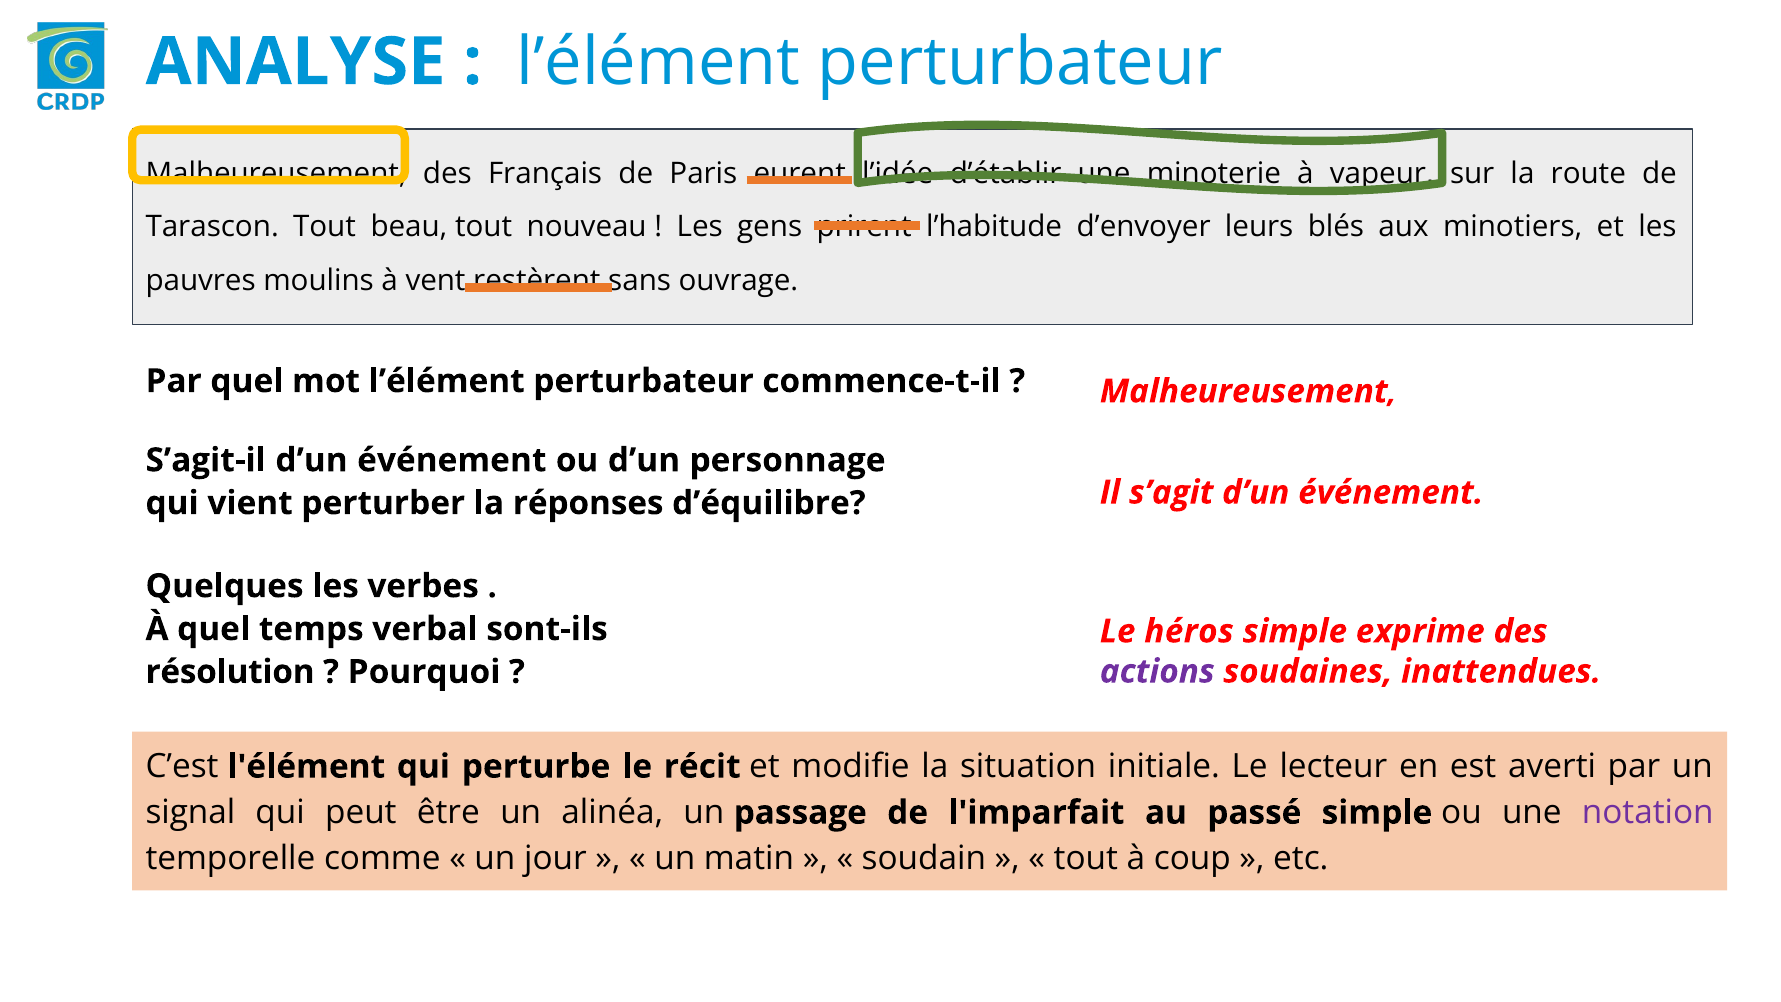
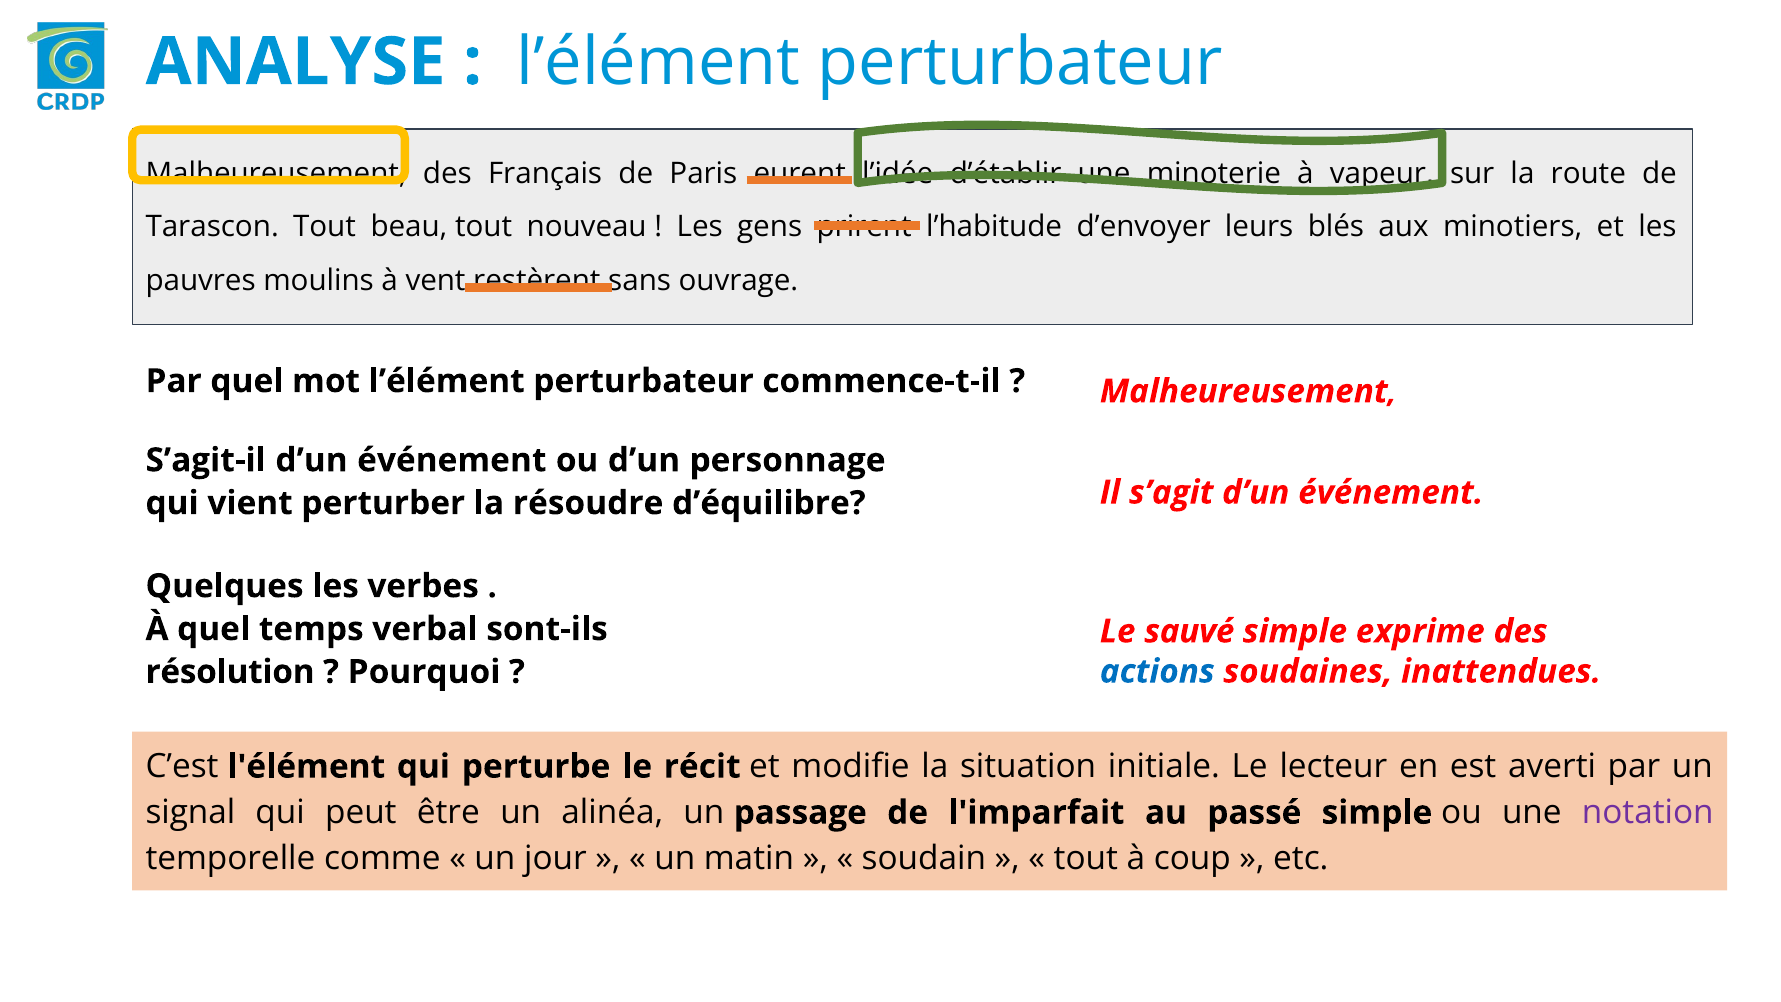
réponses: réponses -> résoudre (588, 503)
héros: héros -> sauvé (1189, 631)
actions colour: purple -> blue (1157, 671)
